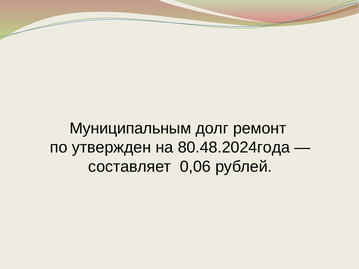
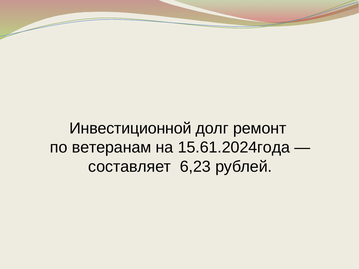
Муниципальным: Муниципальным -> Инвестиционной (130, 128)
утвержден: утвержден -> ветеранам (112, 148)
80.48.2024года: 80.48.2024года -> 15.61.2024года (234, 148)
0,06: 0,06 -> 6,23 (195, 167)
